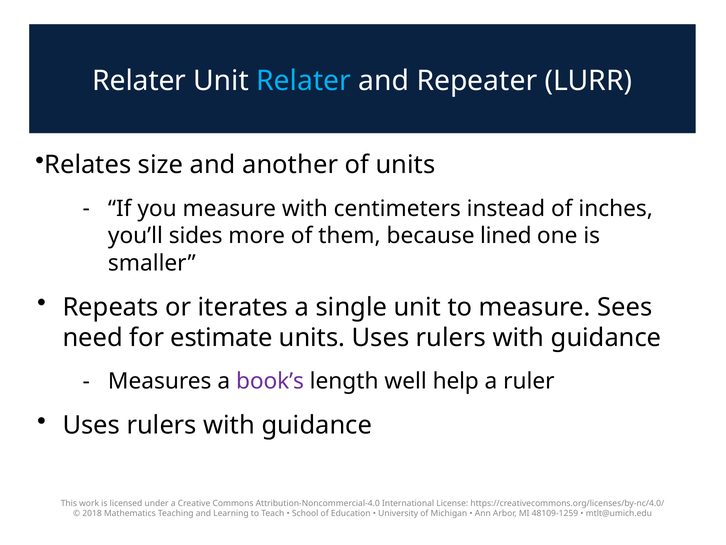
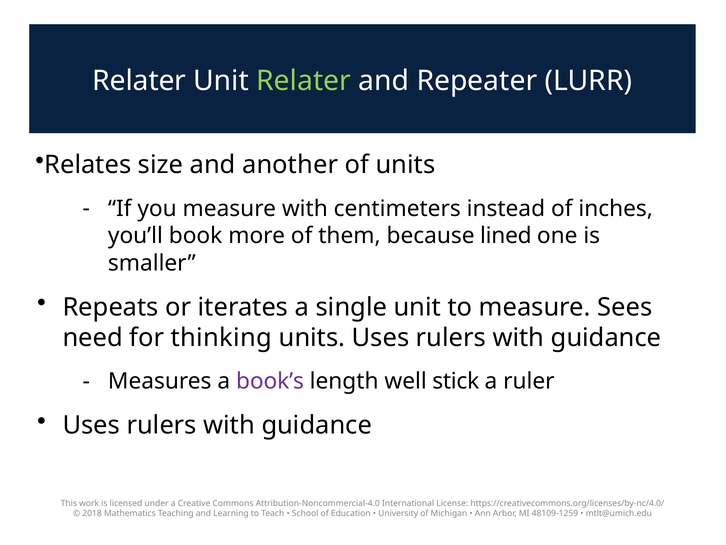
Relater colour: light blue -> light green (304, 81)
sides: sides -> book (196, 236)
estimate: estimate -> thinking (221, 338)
help: help -> stick (456, 381)
